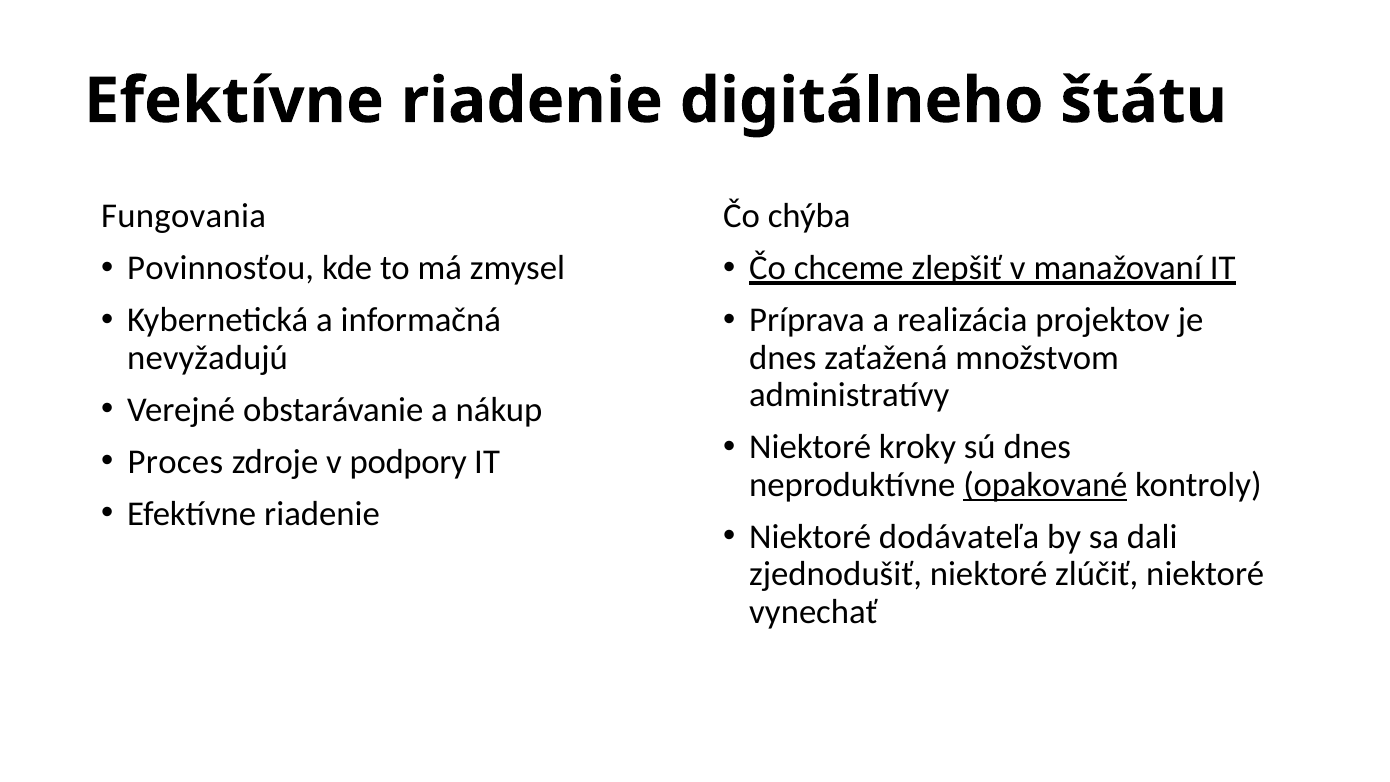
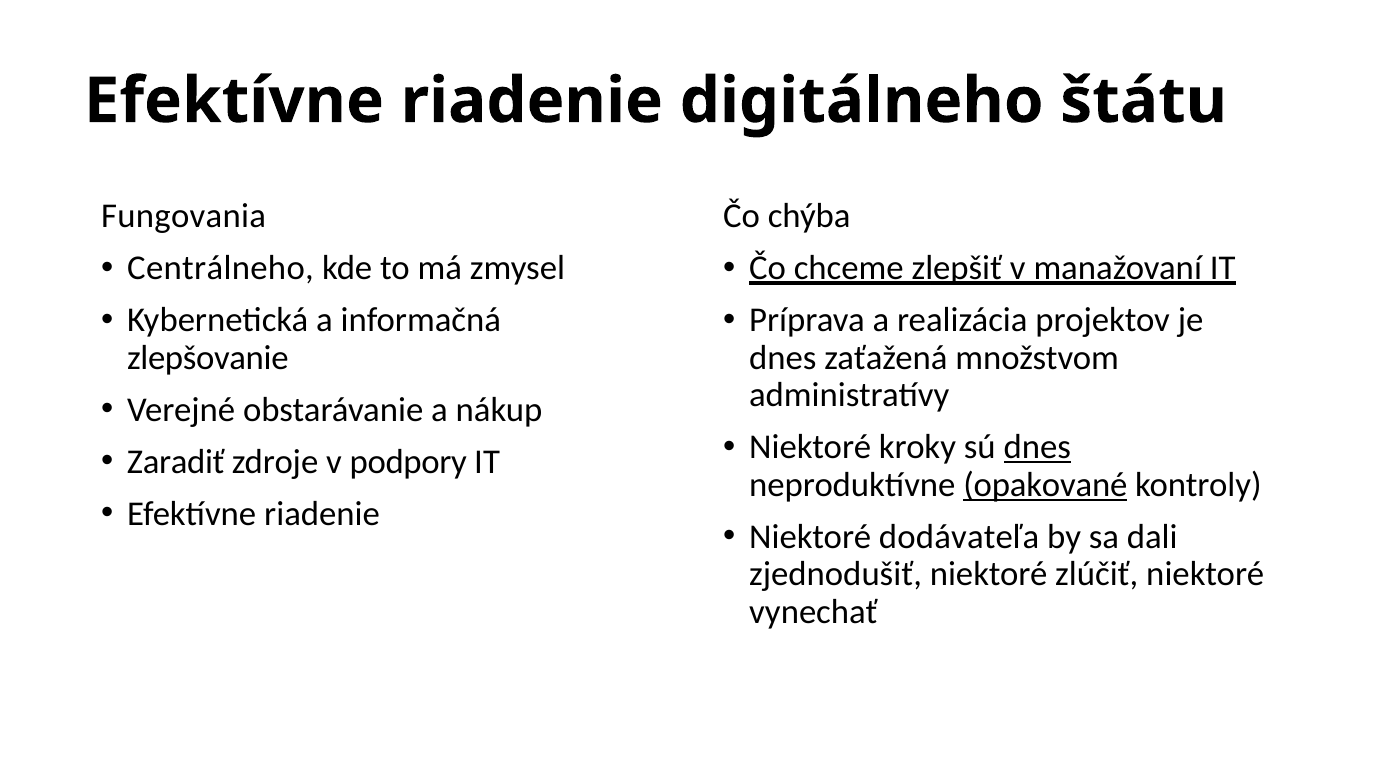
Povinnosťou: Povinnosťou -> Centrálneho (221, 268)
nevyžadujú: nevyžadujú -> zlepšovanie (208, 358)
dnes underline: none -> present (1037, 447)
Proces: Proces -> Zaradiť (176, 462)
